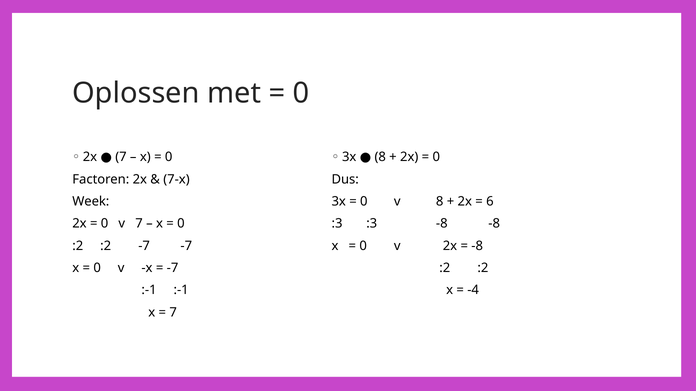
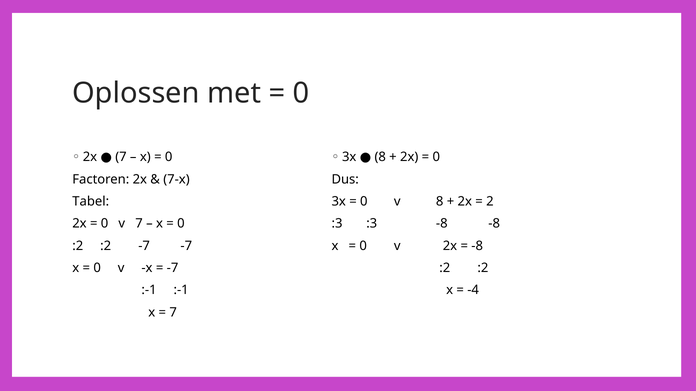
Week: Week -> Tabel (91, 202)
6: 6 -> 2 (490, 202)
